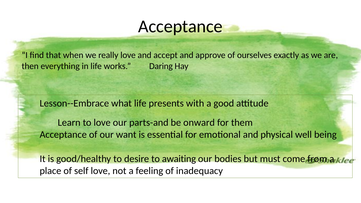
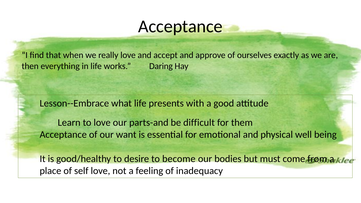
onward: onward -> difficult (199, 123)
awaiting: awaiting -> become (179, 159)
